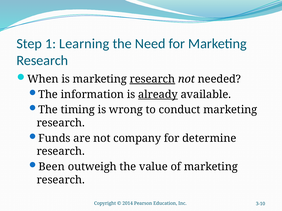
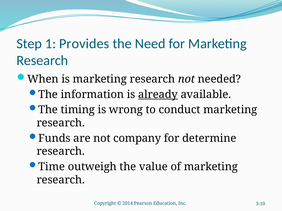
Learning: Learning -> Provides (84, 44)
research underline: present -> none (152, 79)
Been: Been -> Time (52, 167)
